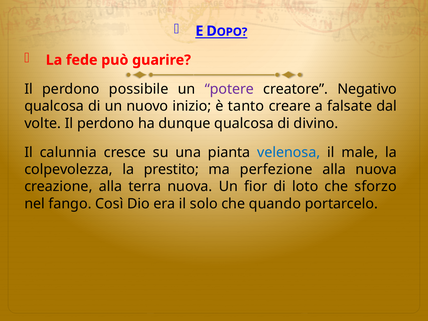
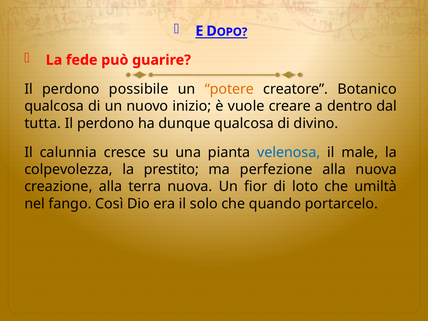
potere colour: purple -> orange (229, 89)
Negativo: Negativo -> Botanico (367, 89)
tanto: tanto -> vuole (246, 106)
falsate: falsate -> dentro (350, 106)
volte: volte -> tutta (43, 123)
sforzo: sforzo -> umiltà (376, 187)
